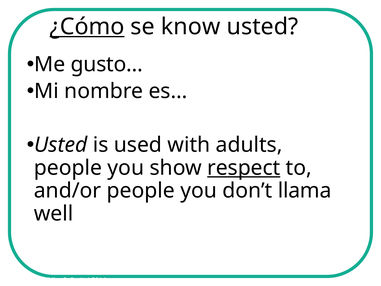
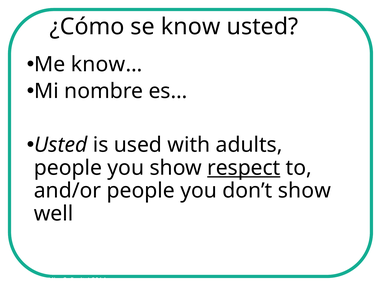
¿Cómo underline: present -> none (87, 27)
gusto…: gusto… -> know… (107, 64)
don’t llama: llama -> show (304, 190)
